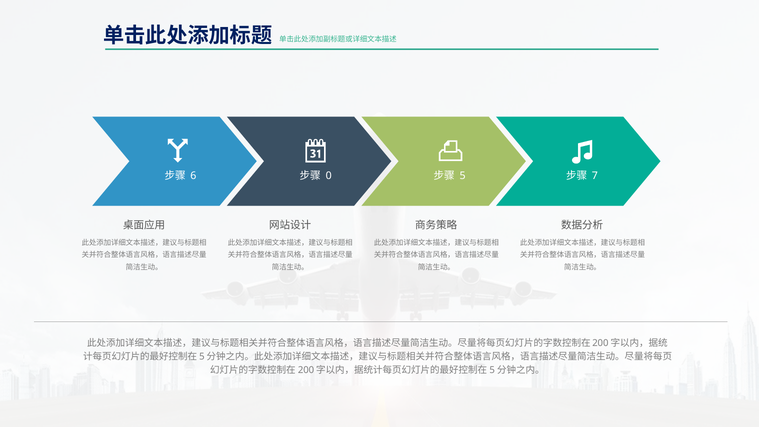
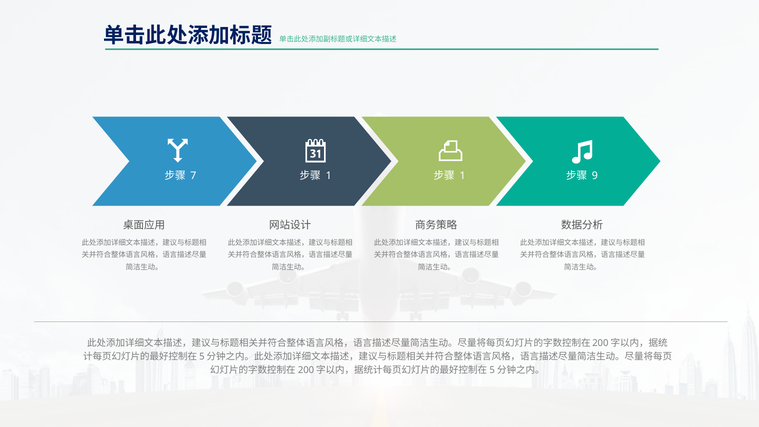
6: 6 -> 7 (193, 176)
0: 0 -> 1 (329, 176)
5: 5 -> 1 (463, 176)
7: 7 -> 9 (595, 176)
